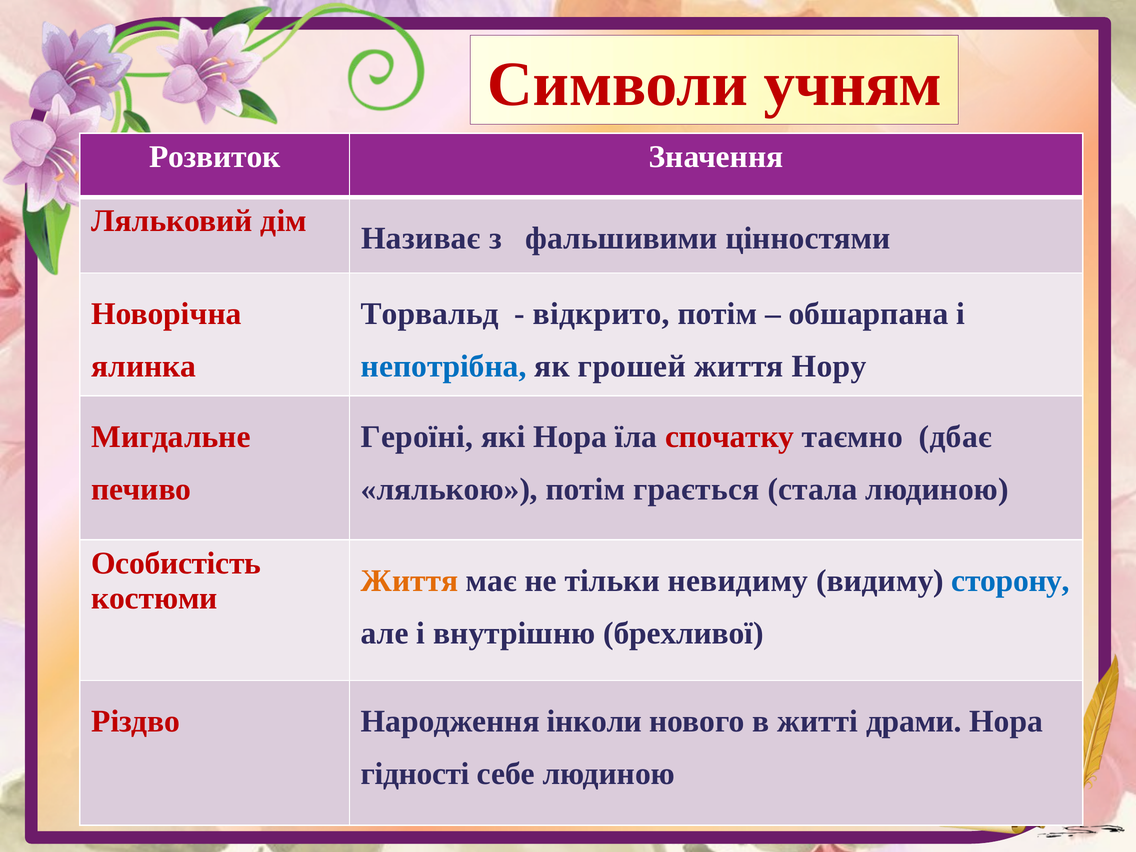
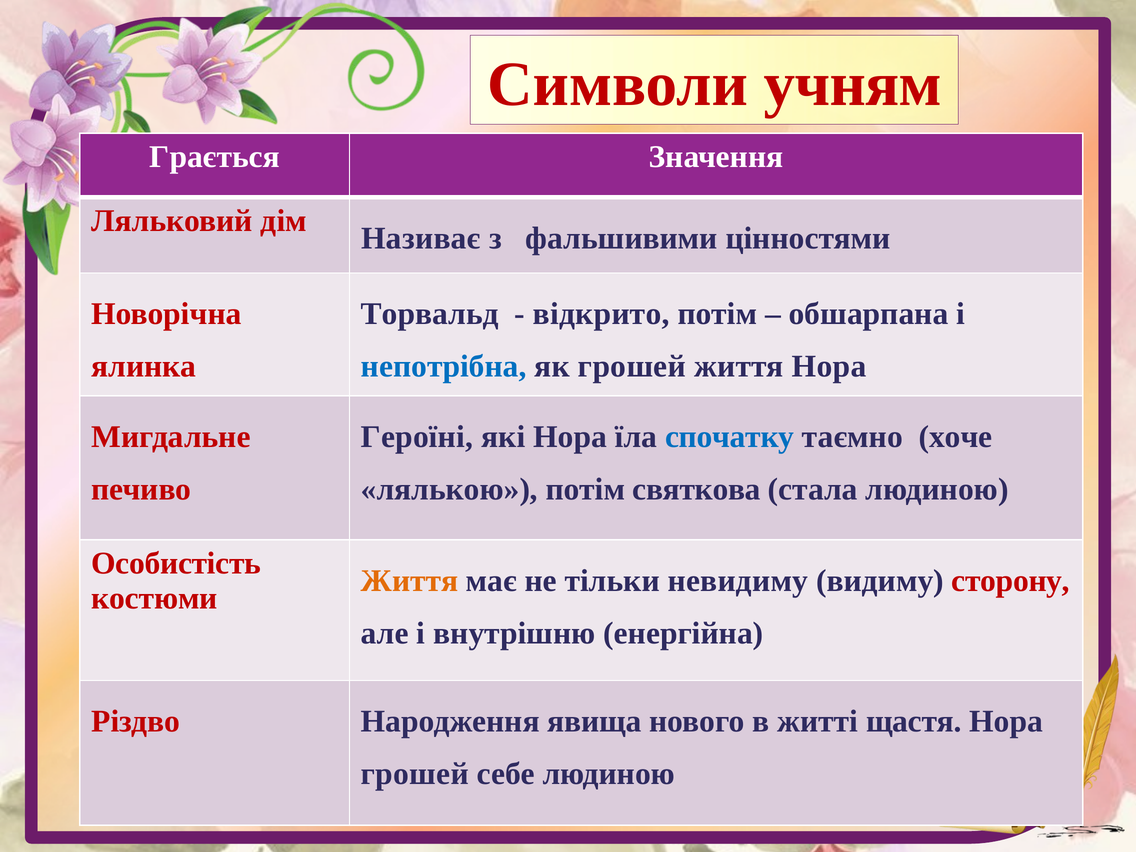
Розвиток: Розвиток -> Грається (215, 157)
життя Нору: Нору -> Нора (829, 366)
спочатку colour: red -> blue (730, 437)
дбає: дбає -> хоче (955, 437)
грається: грається -> святкова (697, 489)
сторону colour: blue -> red (1011, 581)
брехливої: брехливої -> енергійна (683, 633)
інколи: інколи -> явища (594, 721)
драми: драми -> щастя (914, 721)
гідності: гідності -> грошей (415, 774)
